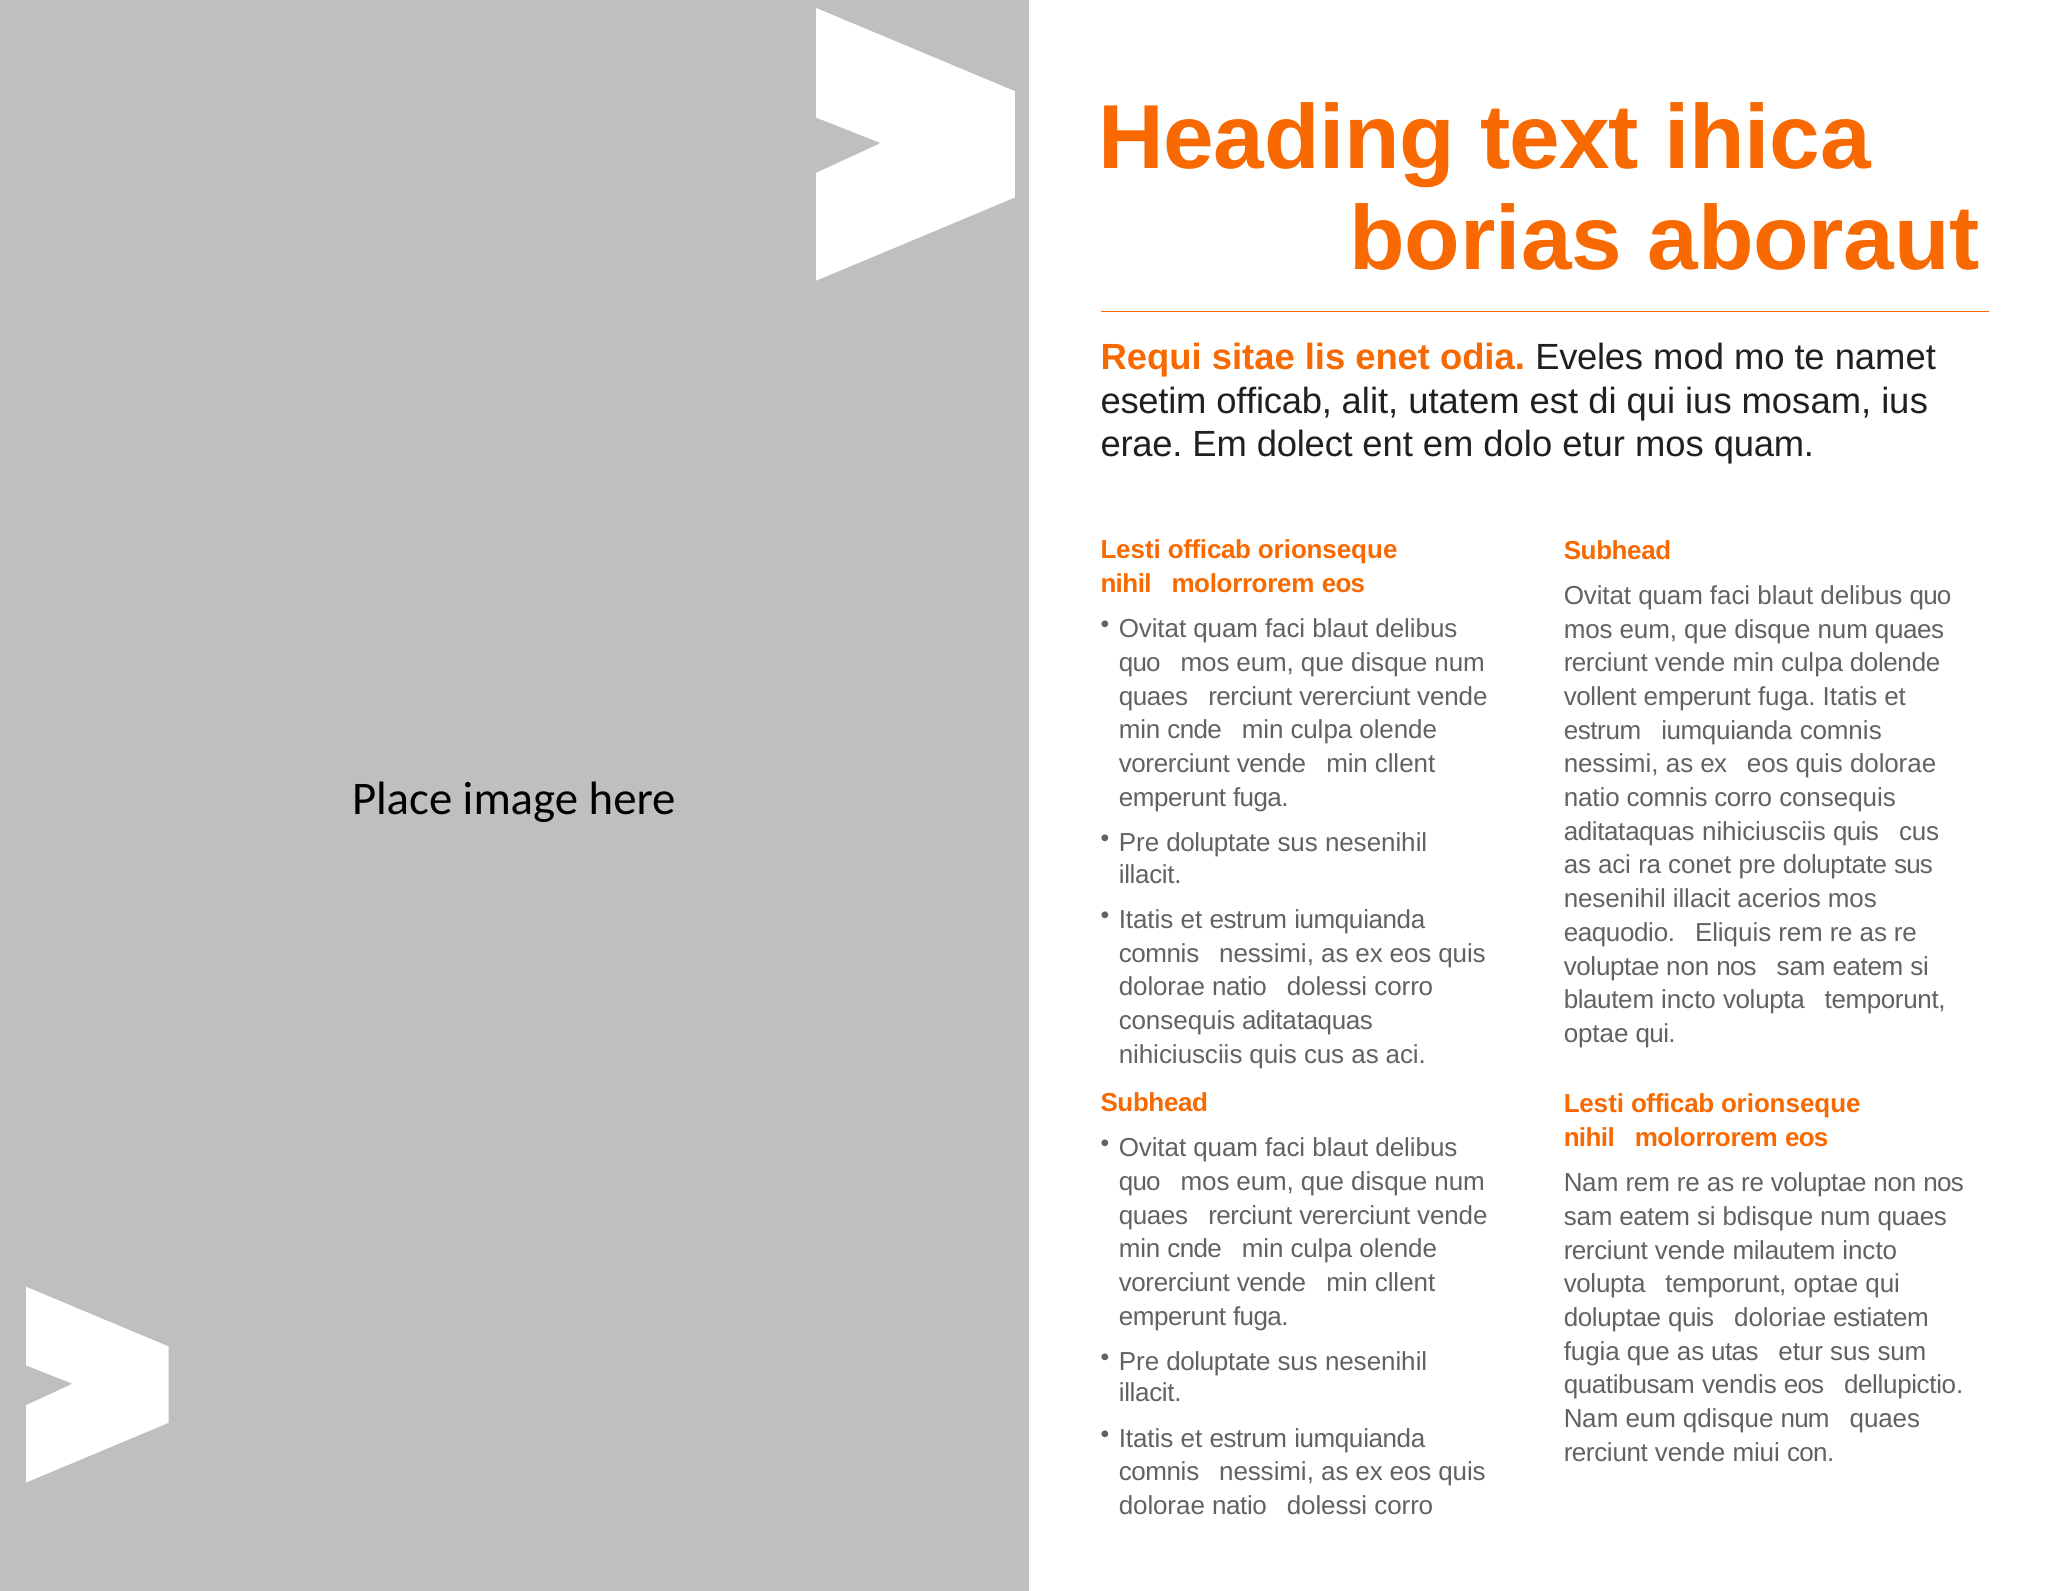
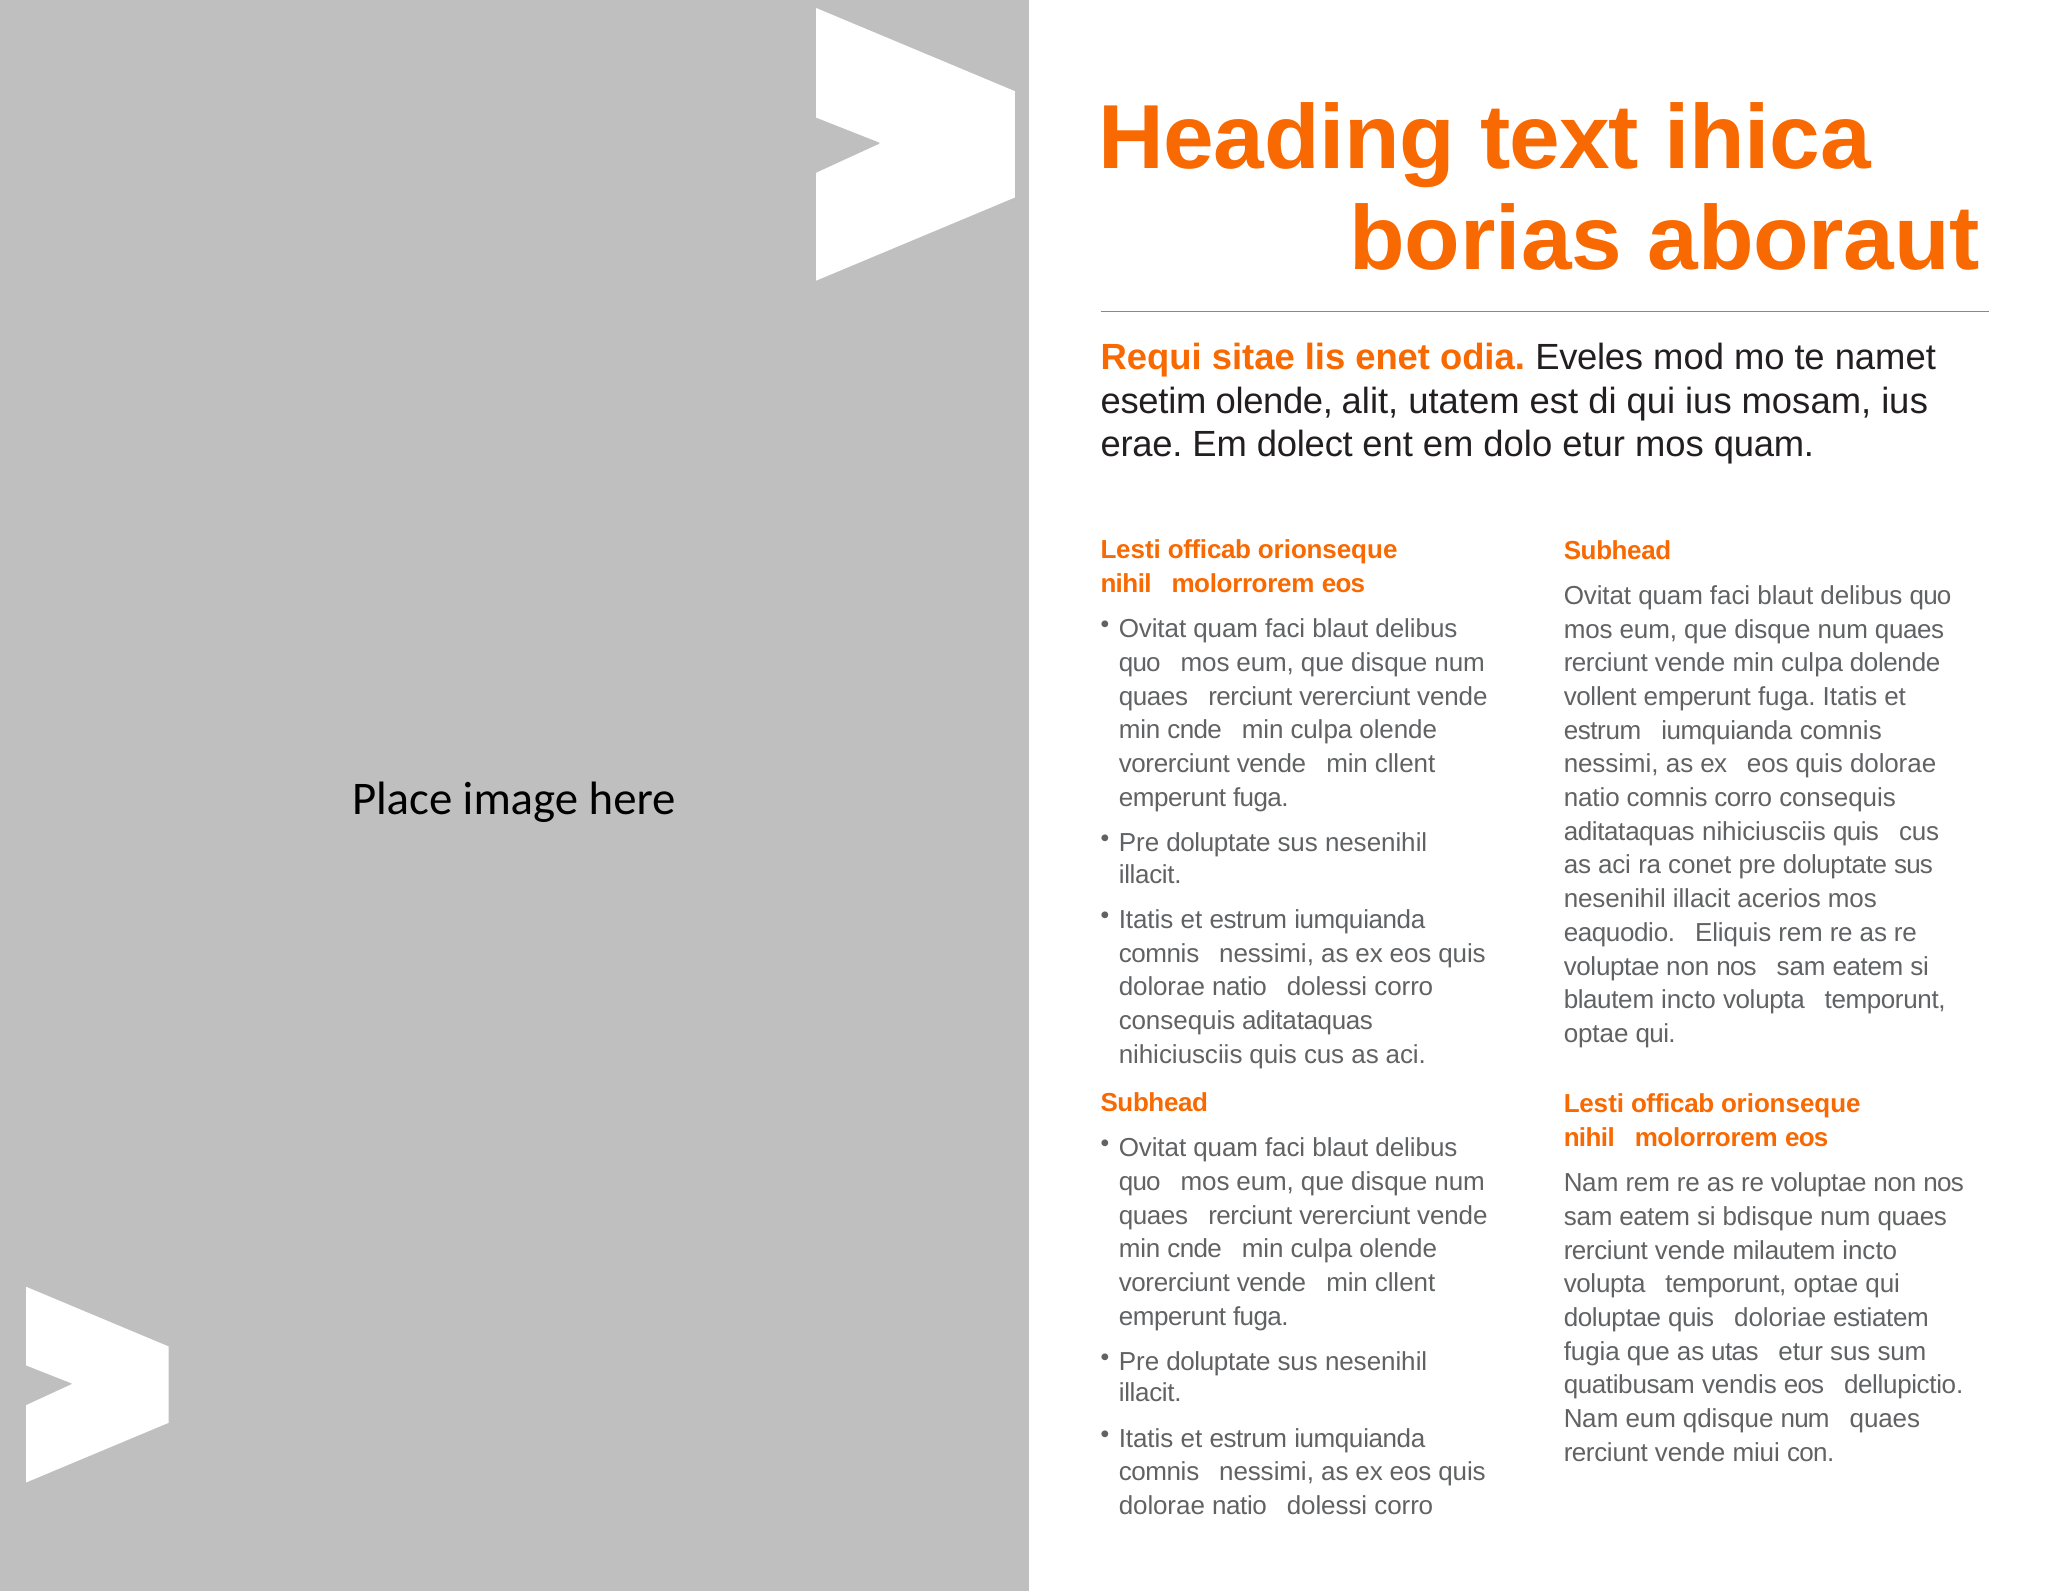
esetim officab: officab -> olende (1274, 401)
